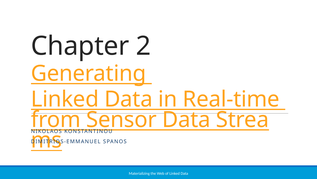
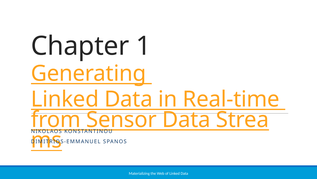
2: 2 -> 1 (143, 46)
